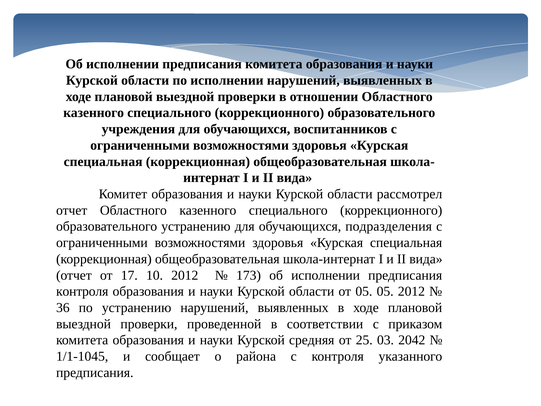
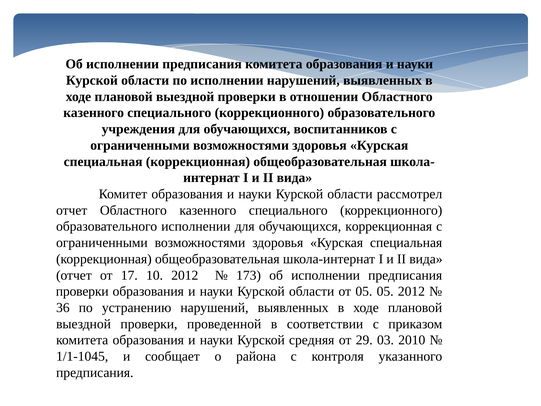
образовательного устранению: устранению -> исполнении (196, 226)
обучающихся подразделения: подразделения -> коррекционная (389, 226)
контроля: контроля -> проверки (82, 291)
25: 25 -> 29 (364, 340)
2042: 2042 -> 2010 (412, 340)
